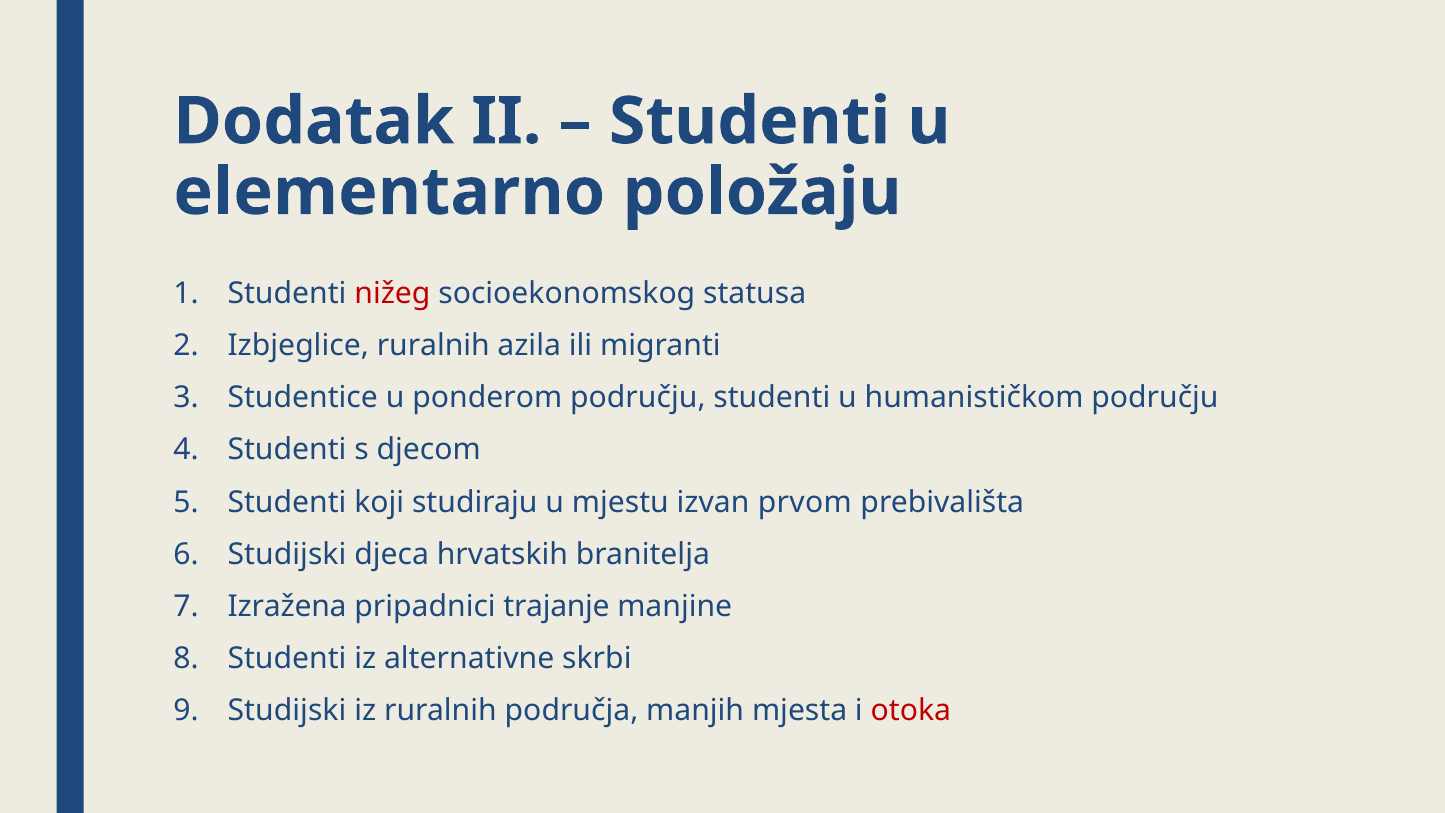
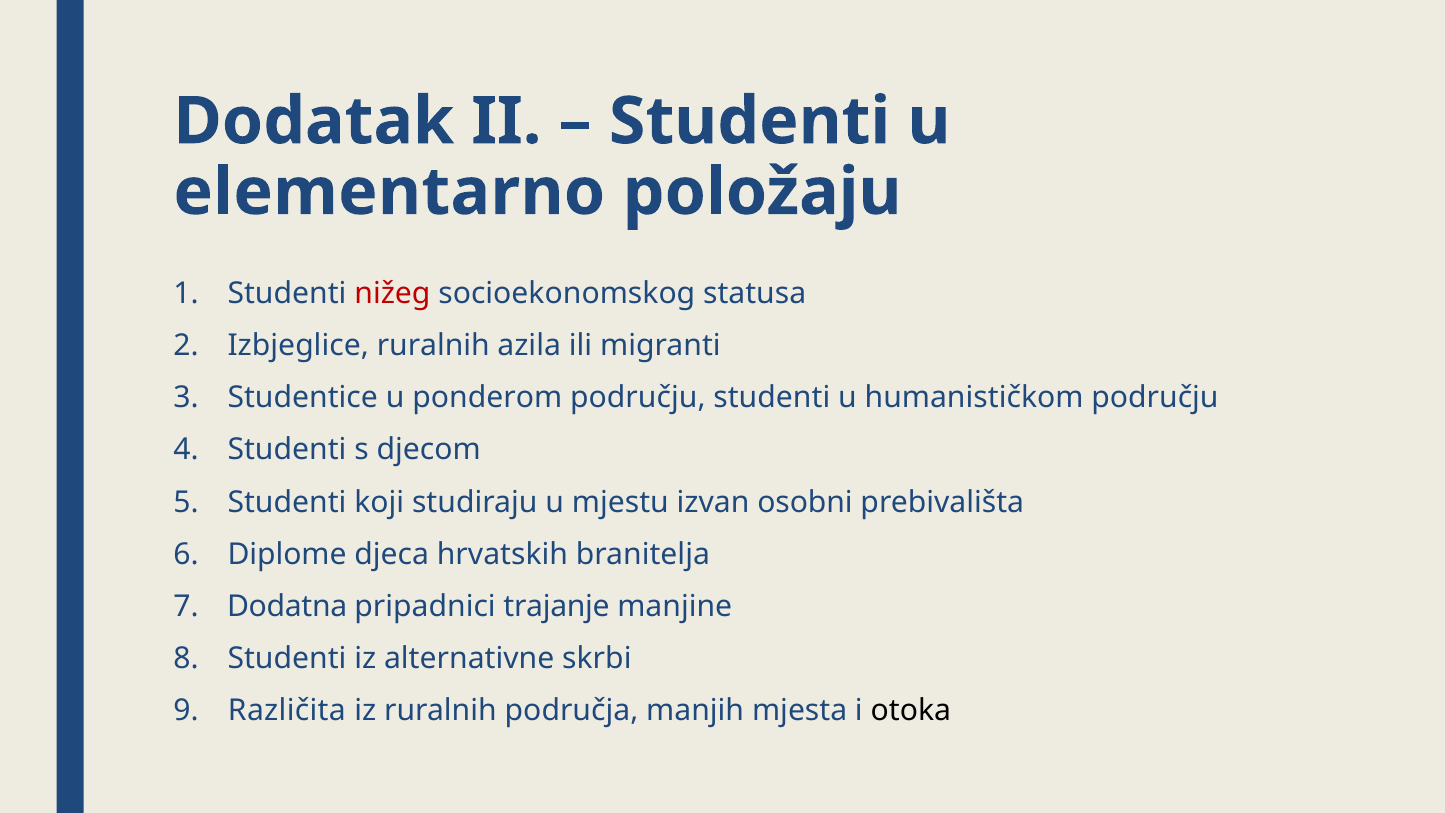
prvom: prvom -> osobni (805, 502)
Studijski: Studijski -> Diplome (287, 554)
Izražena: Izražena -> Dodatna (287, 606)
Studijski: Studijski -> Različita (287, 710)
otoka colour: red -> black (911, 710)
